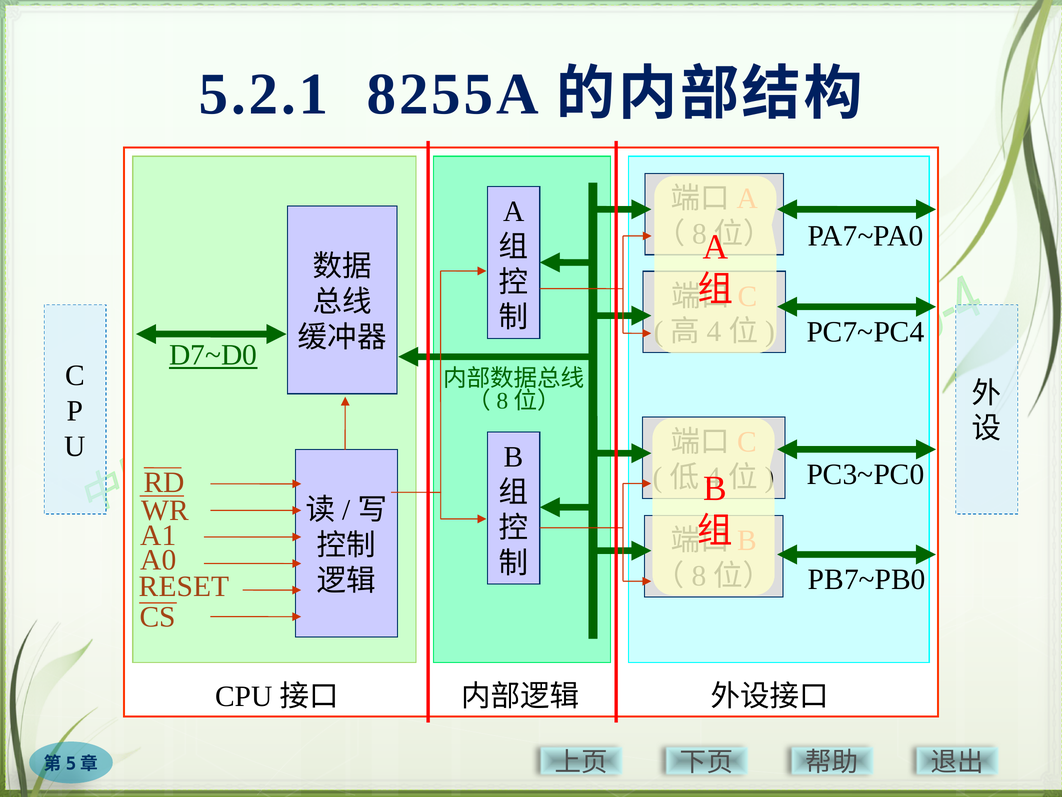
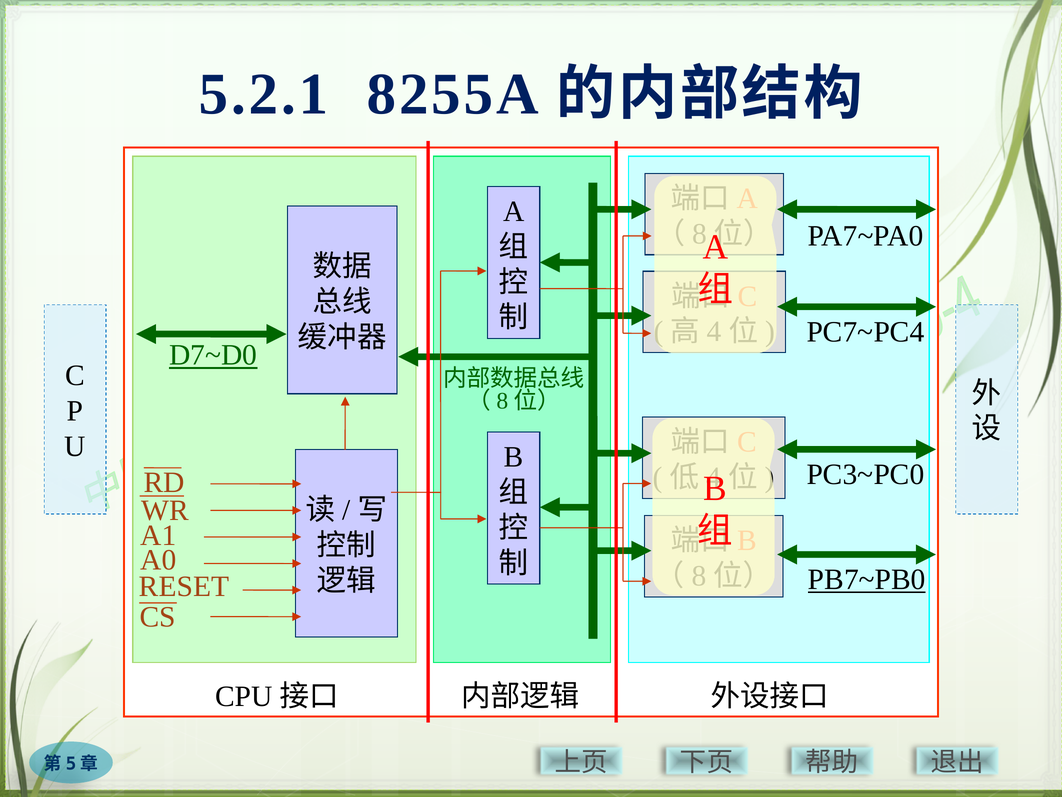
PB7~PB0 underline: none -> present (867, 579)
